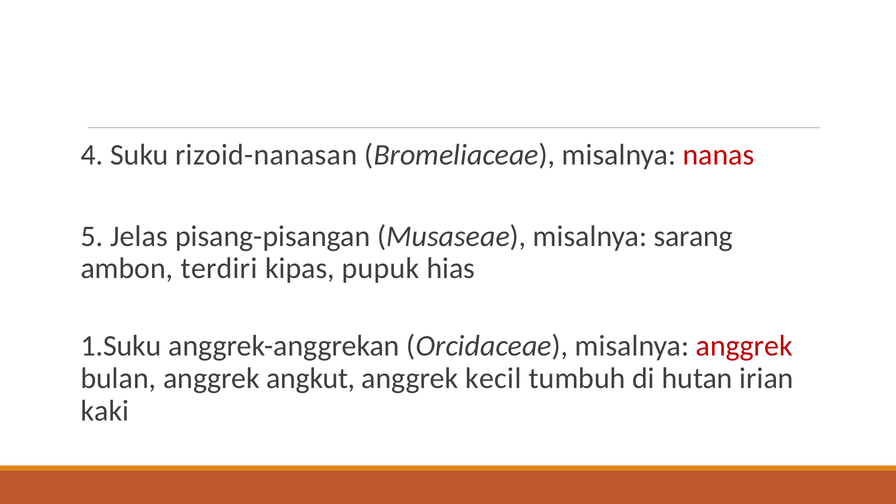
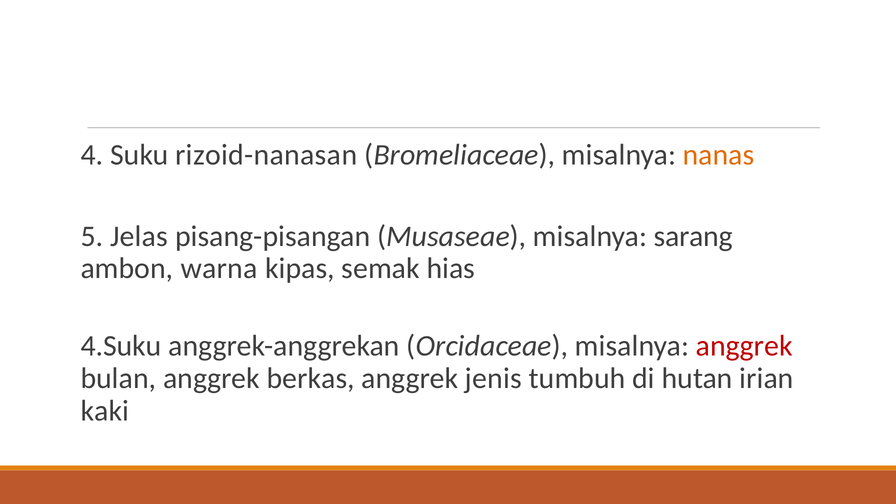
nanas colour: red -> orange (719, 155)
terdiri: terdiri -> warna (219, 268)
pupuk: pupuk -> semak (381, 268)
1.Suku: 1.Suku -> 4.Suku (121, 346)
angkut: angkut -> berkas (311, 378)
kecil: kecil -> jenis (493, 378)
